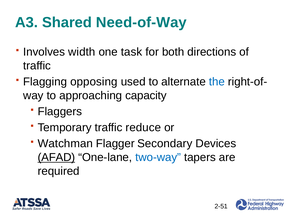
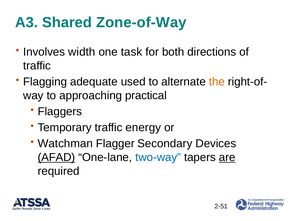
Need-of-Way: Need-of-Way -> Zone-of-Way (141, 22)
opposing: opposing -> adequate (94, 81)
the colour: blue -> orange (217, 81)
capacity: capacity -> practical (146, 95)
reduce: reduce -> energy (143, 127)
are underline: none -> present (227, 157)
